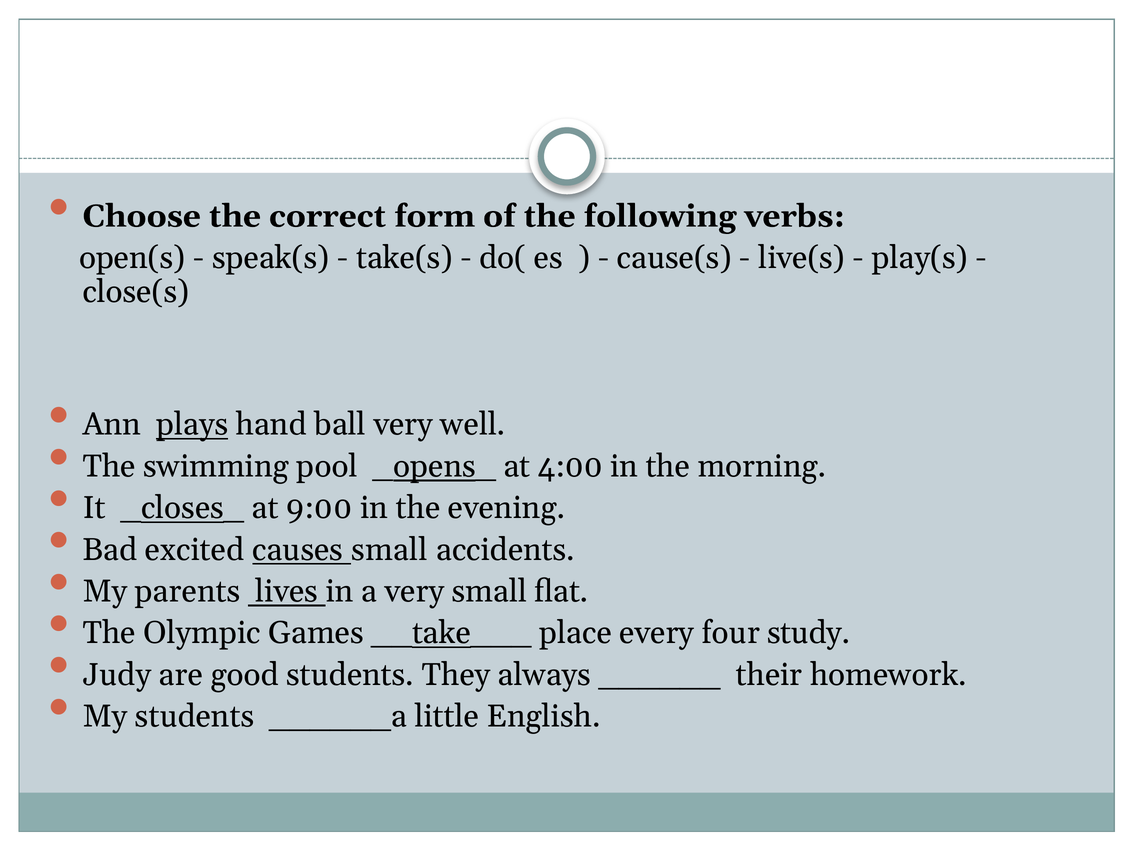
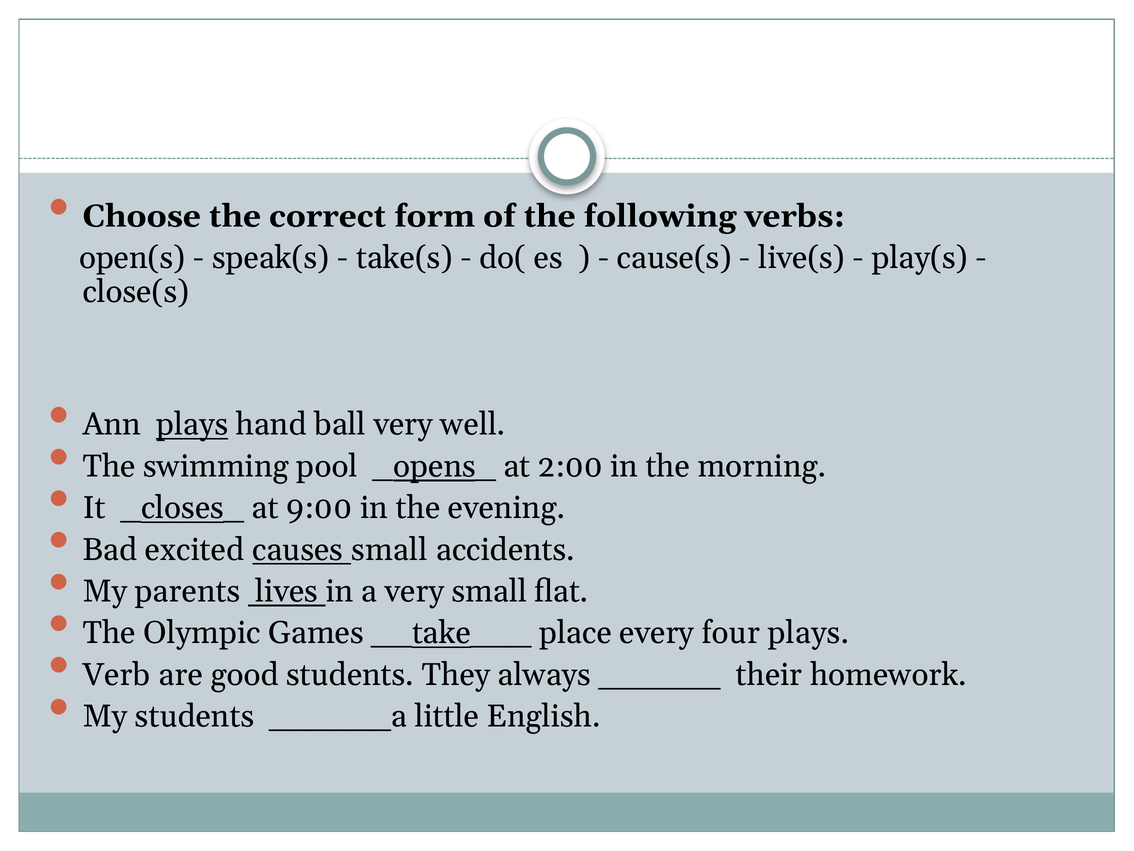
4:00: 4:00 -> 2:00 (570, 466)
four study: study -> plays (808, 633)
Judy: Judy -> Verb (117, 674)
